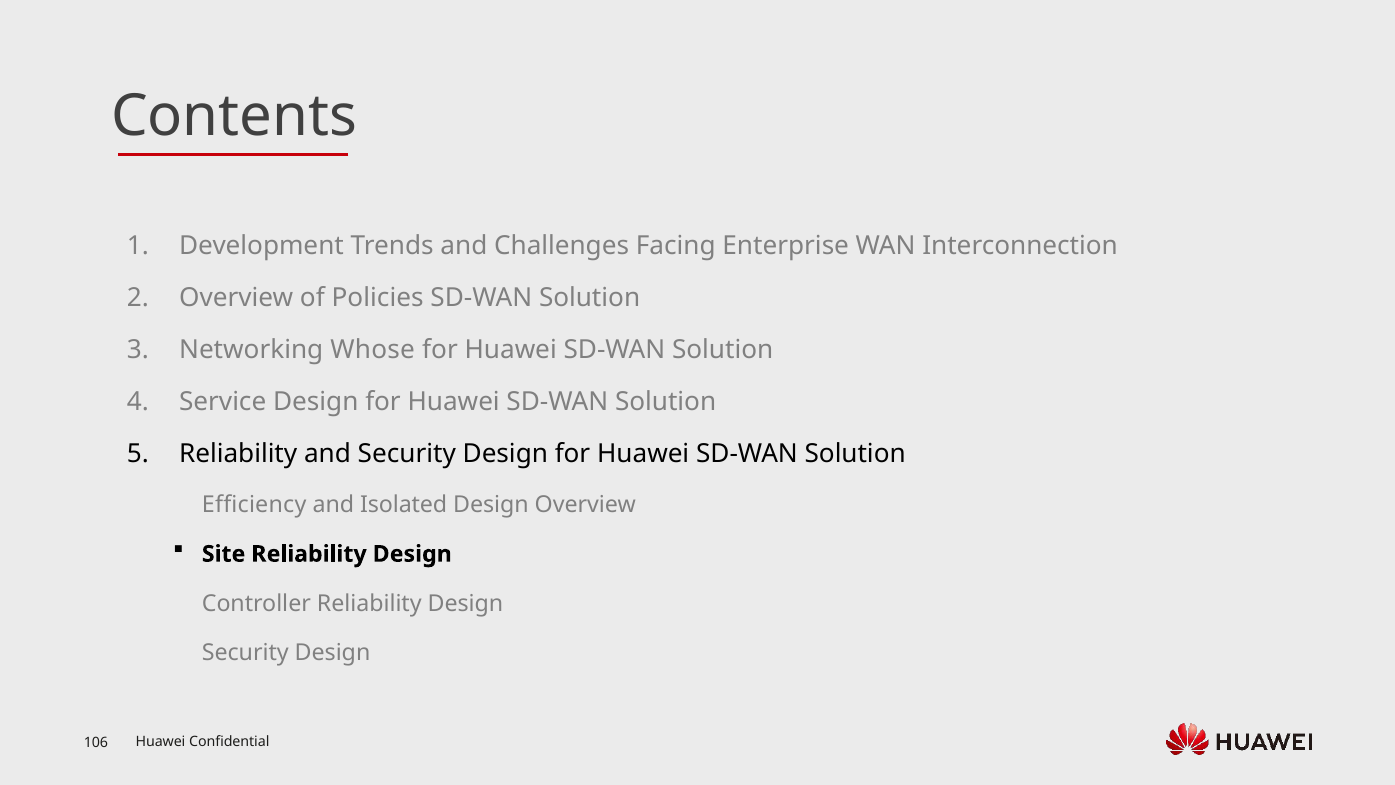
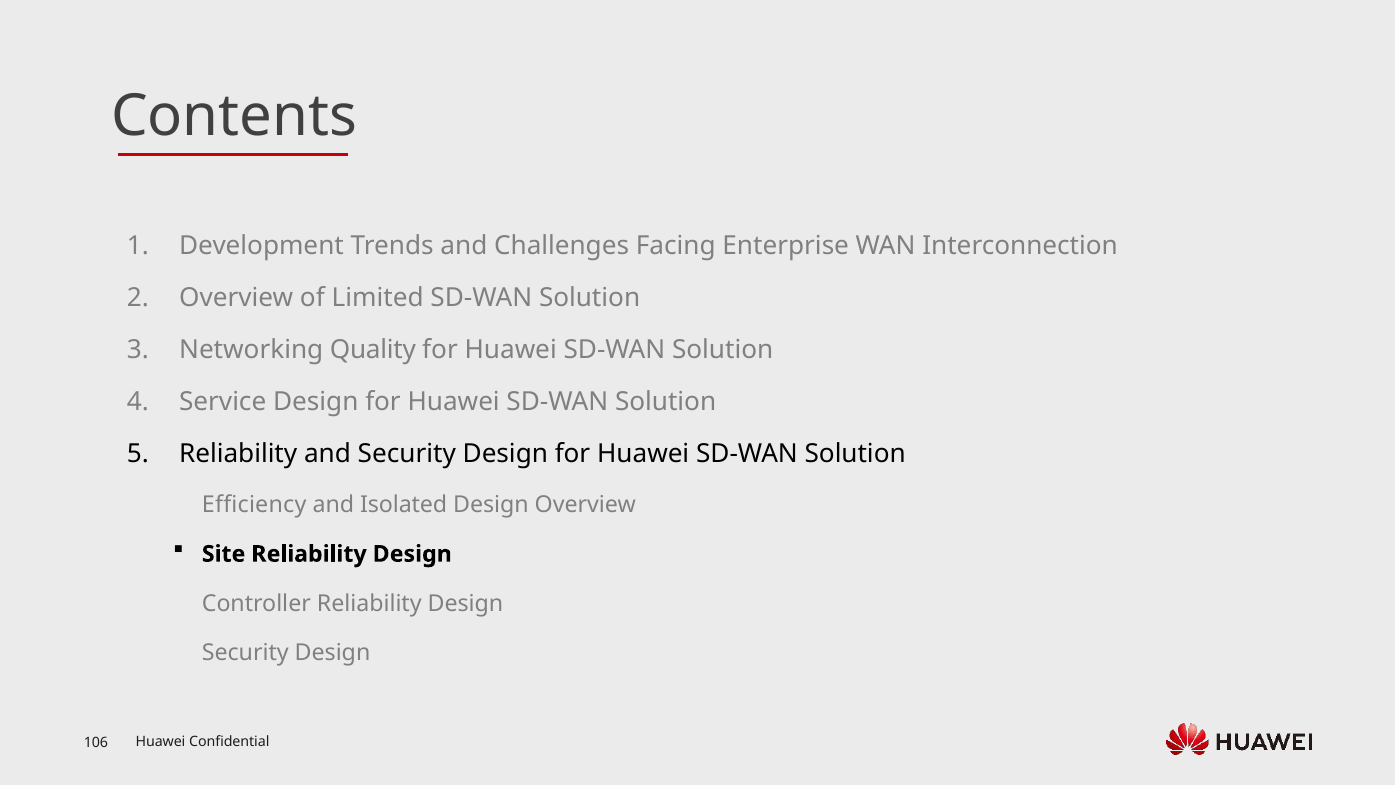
Policies: Policies -> Limited (378, 298)
Whose: Whose -> Quality (373, 350)
